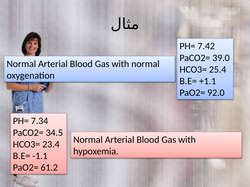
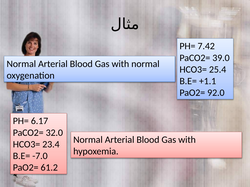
7.34: 7.34 -> 6.17 (40, 121)
34.5: 34.5 -> 32.0 (54, 133)
-1.1: -1.1 -> -7.0 (40, 156)
